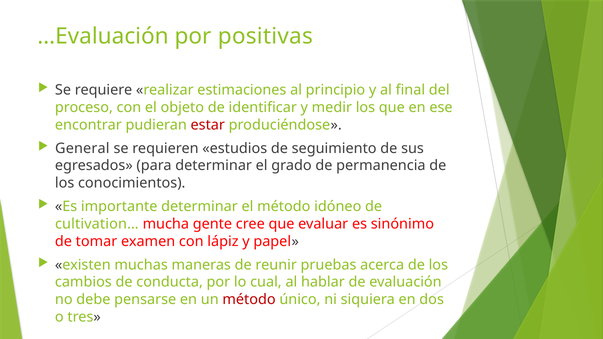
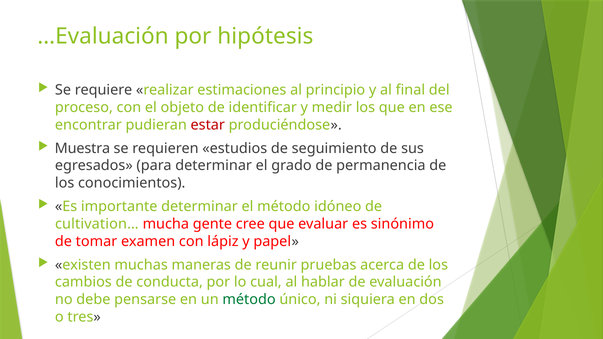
positivas: positivas -> hipótesis (265, 36)
General: General -> Muestra (82, 148)
método colour: red -> green (249, 300)
